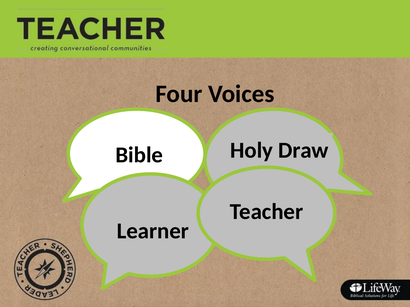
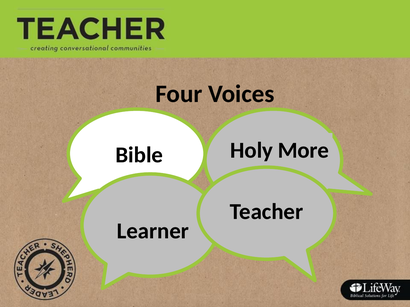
Draw: Draw -> More (303, 151)
